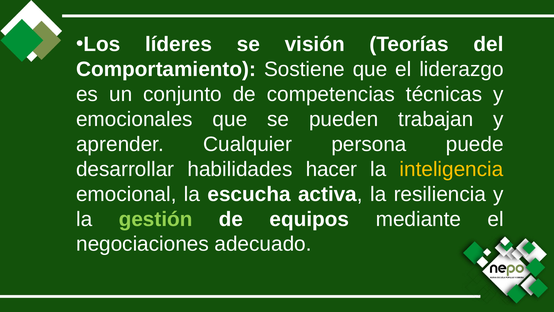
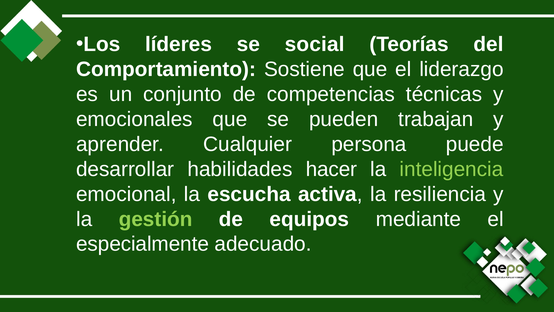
visión: visión -> social (315, 44)
inteligencia colour: yellow -> light green (451, 169)
negociaciones: negociaciones -> especialmente (143, 244)
